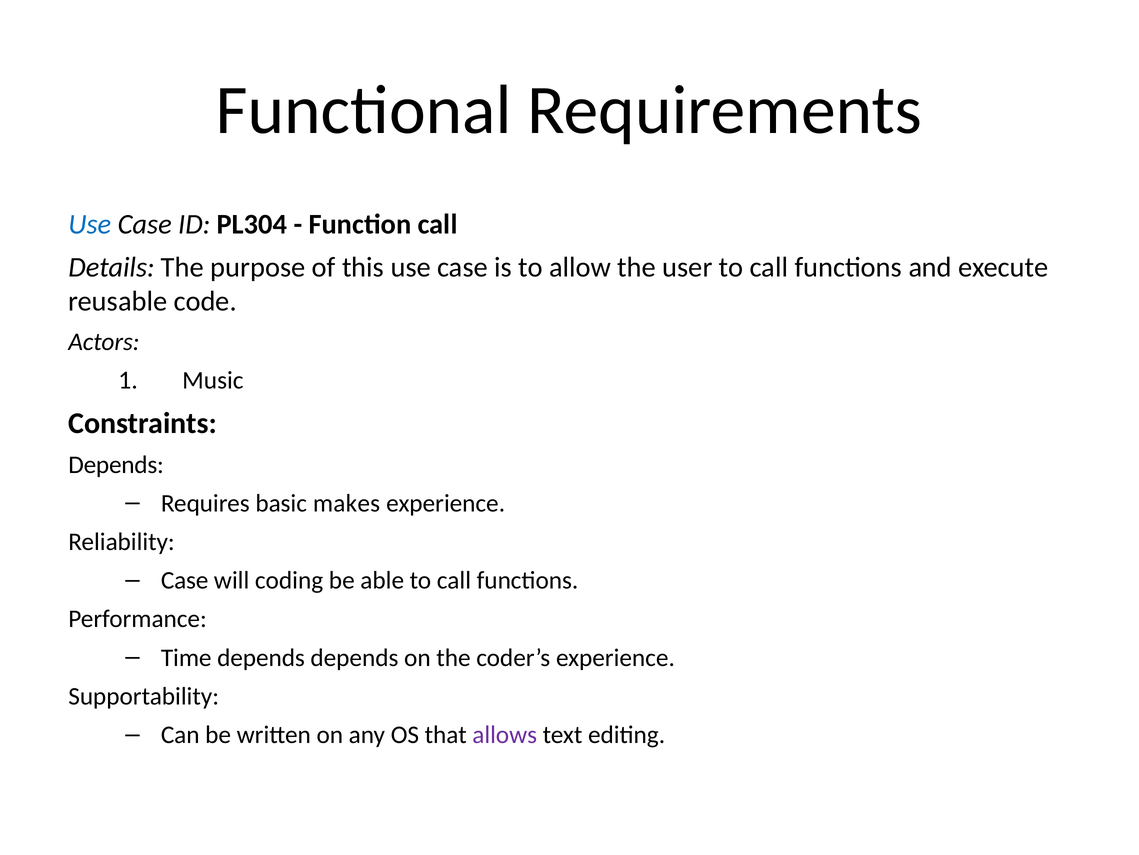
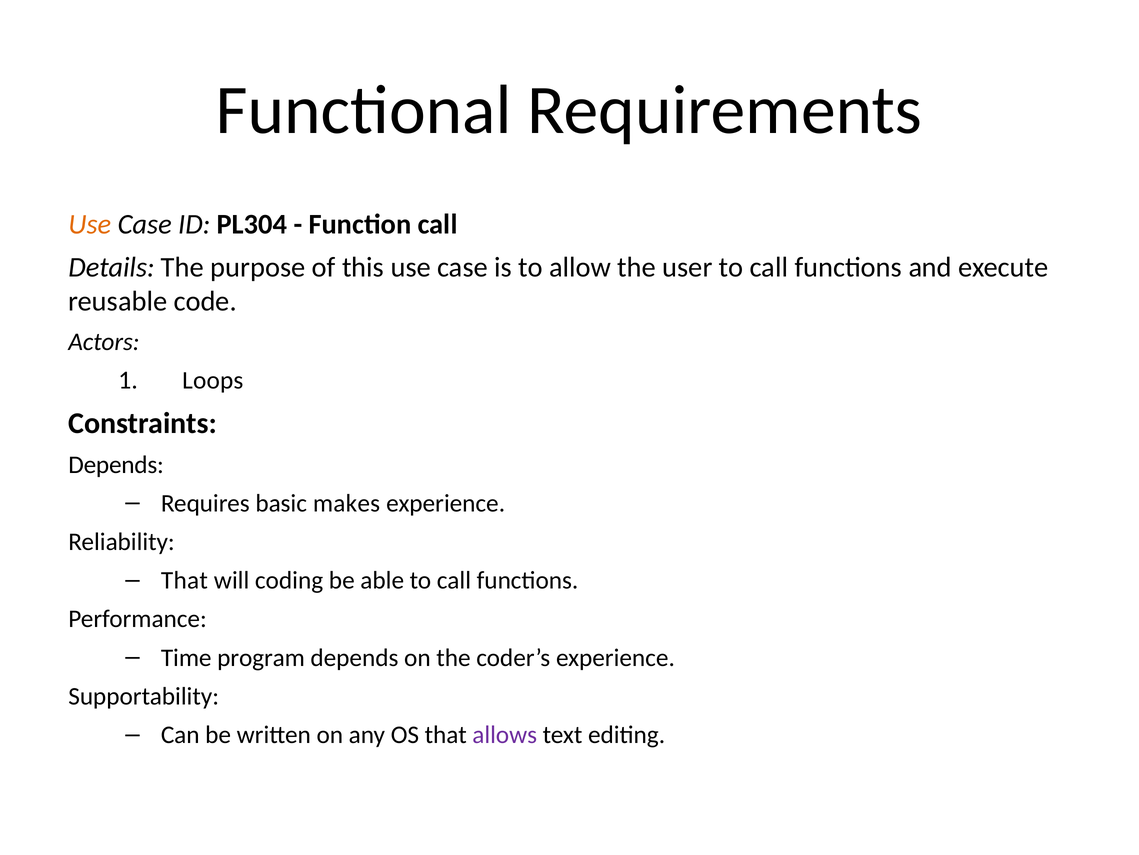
Use colour: blue -> orange (90, 224)
Music: Music -> Loops (213, 380)
Case: Case -> That (184, 580)
Time depends: depends -> program (261, 657)
